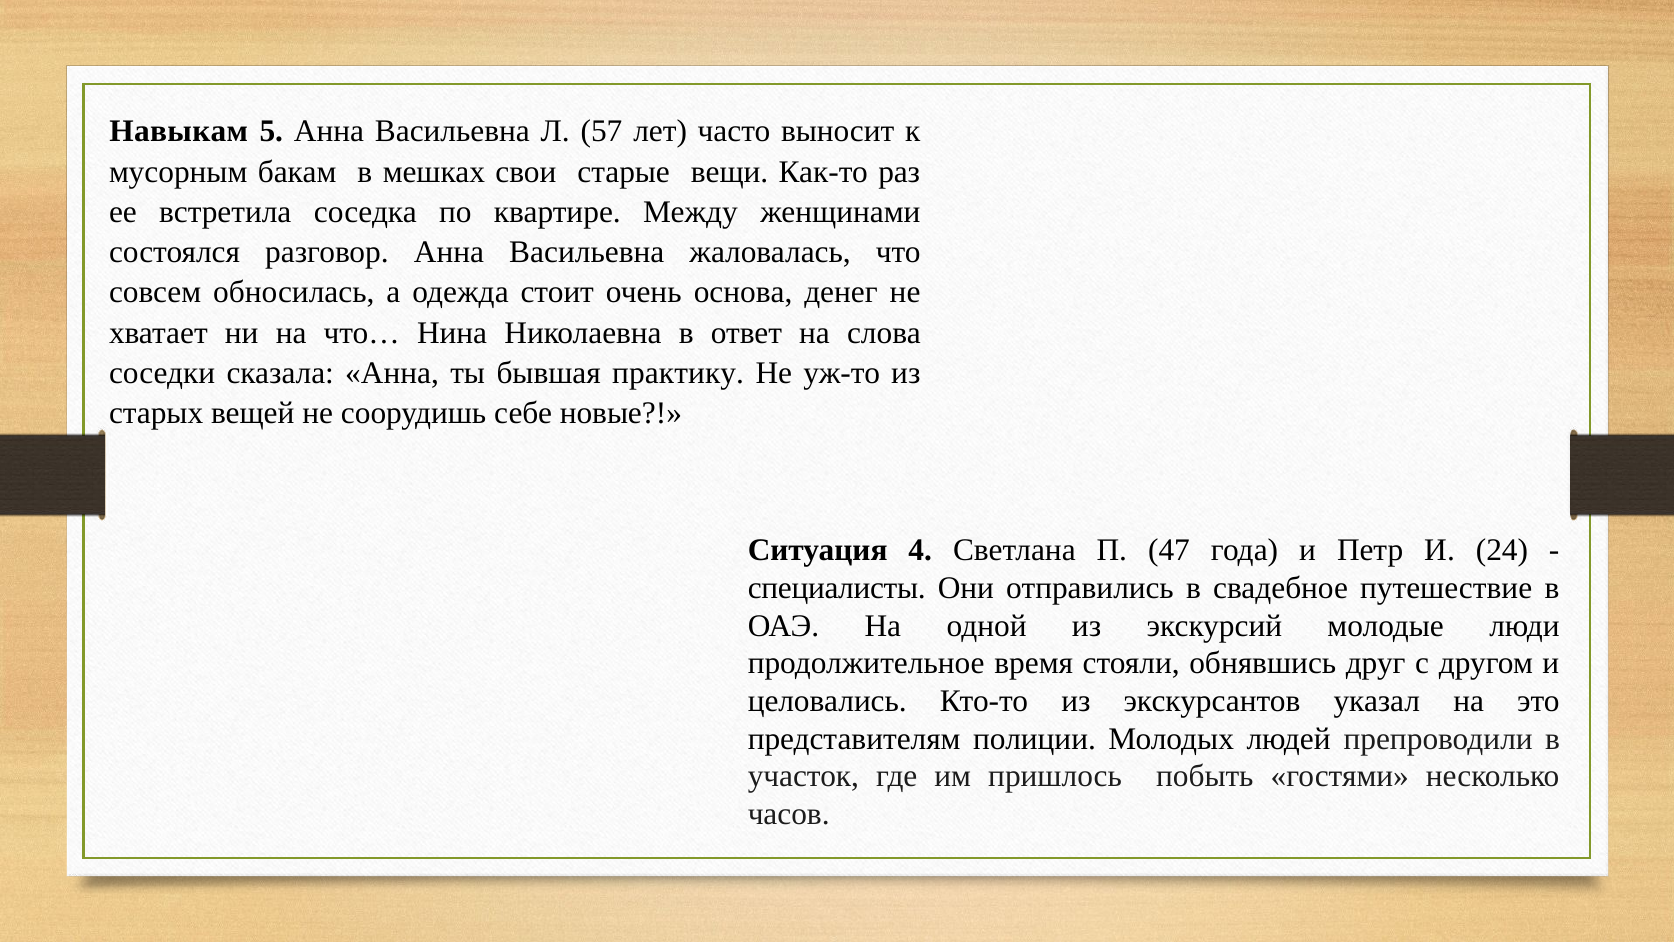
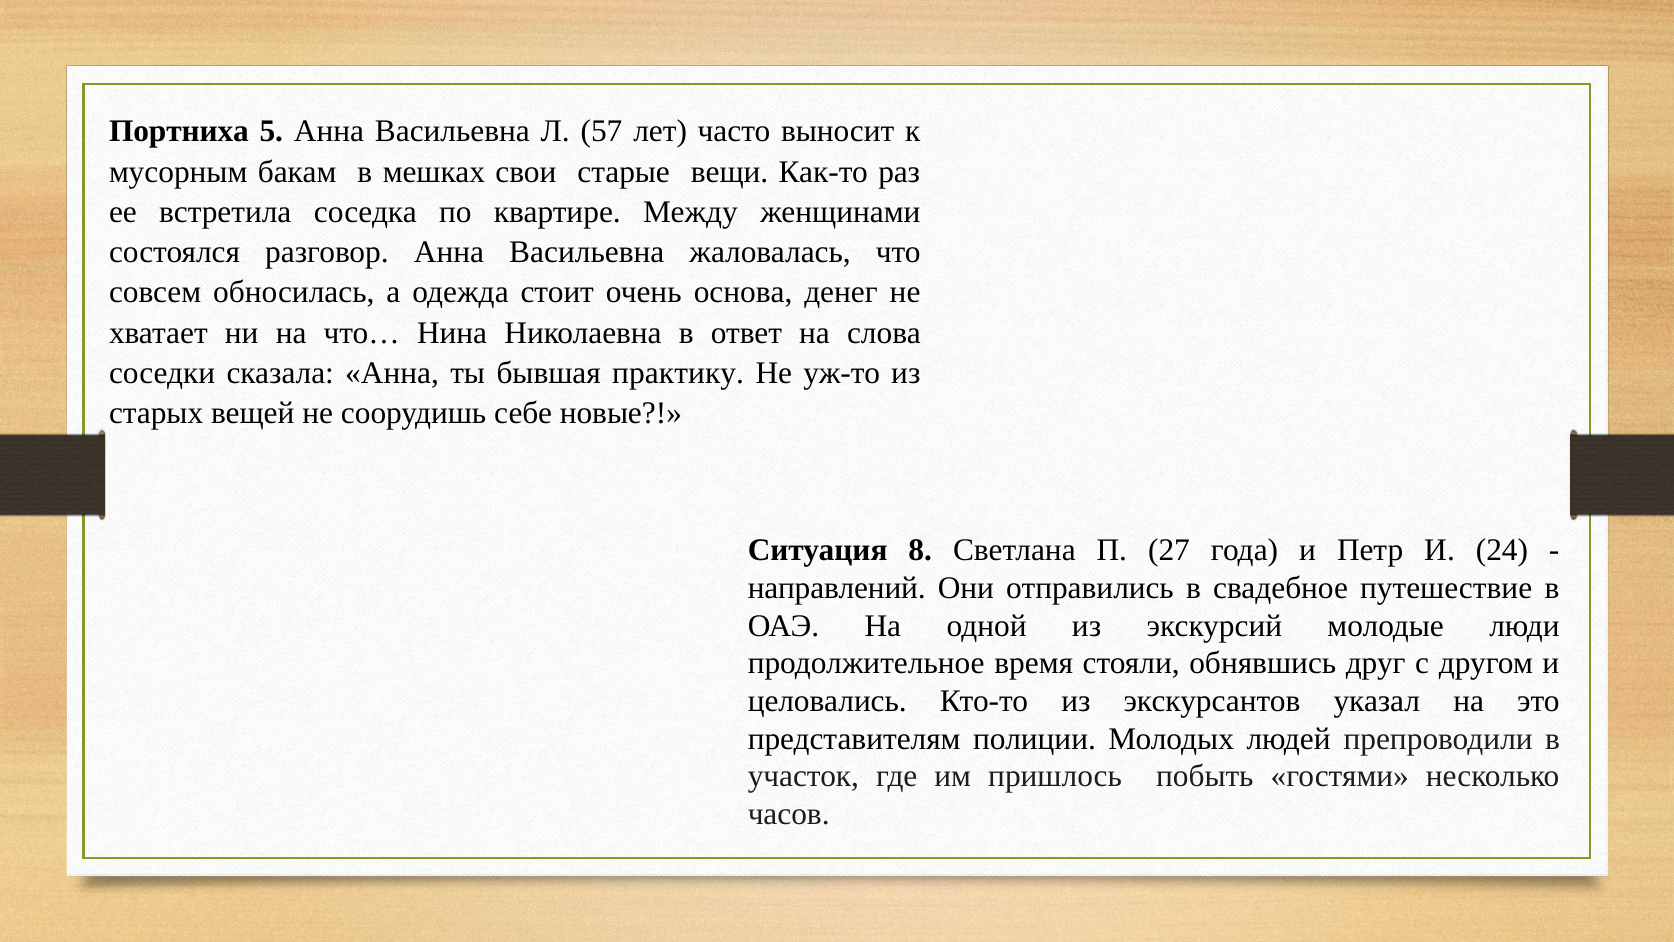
Навыкам: Навыкам -> Портниха (179, 131)
4: 4 -> 8 (920, 550)
47: 47 -> 27 (1169, 550)
специалисты: специалисты -> направлений (837, 588)
